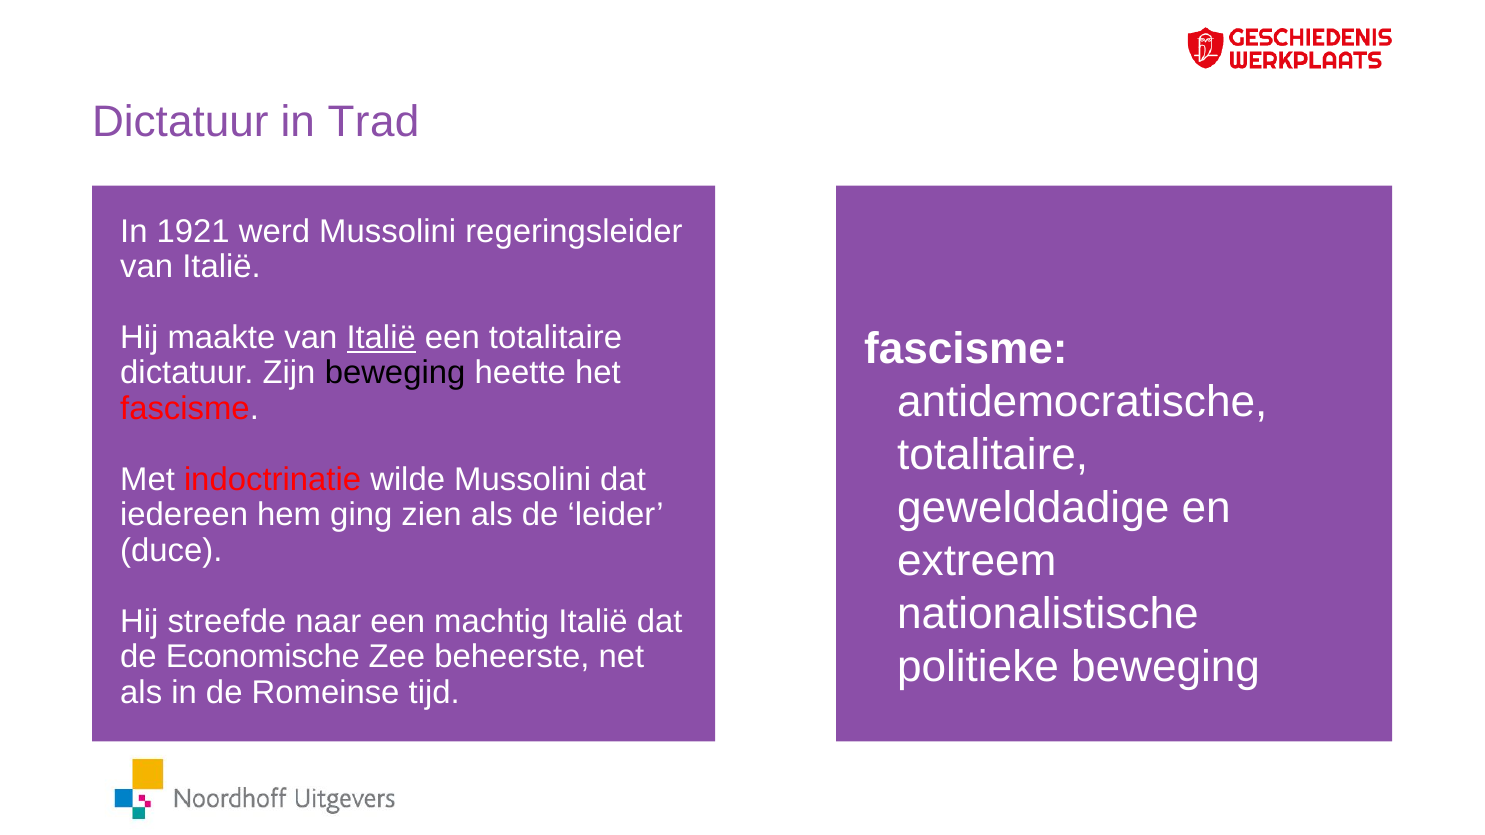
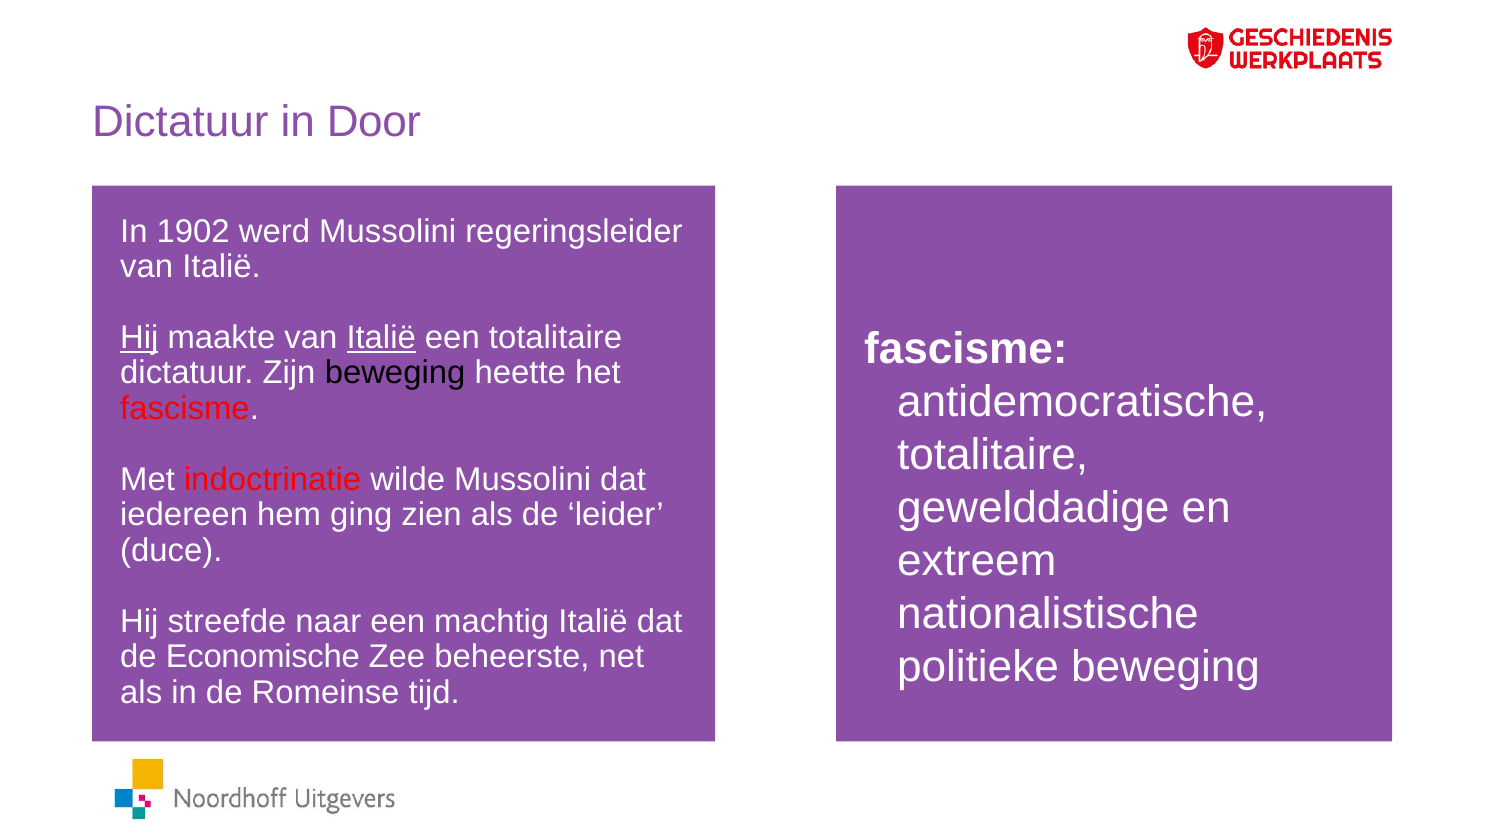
Trad: Trad -> Door (374, 122)
1921: 1921 -> 1902 (193, 231)
Hij underline: none -> present (139, 338)
